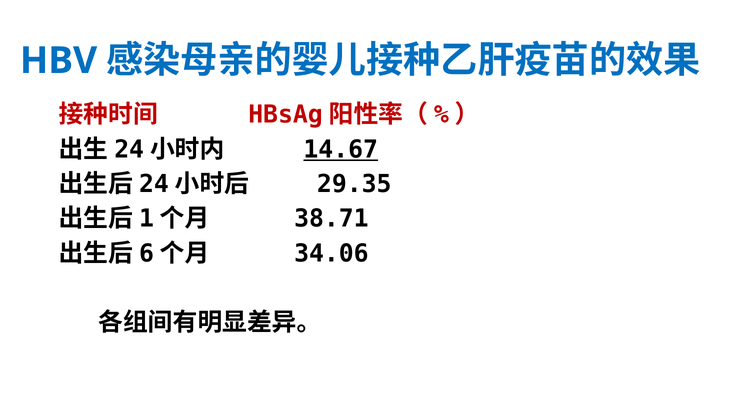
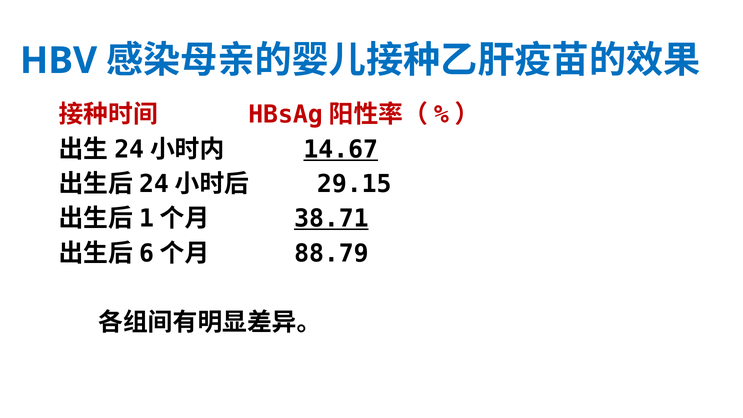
29.35: 29.35 -> 29.15 (354, 184)
38.71 underline: none -> present (331, 219)
34.06: 34.06 -> 88.79 (331, 253)
